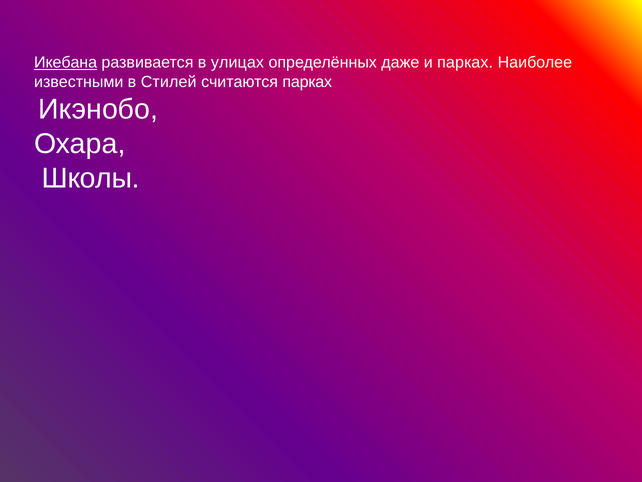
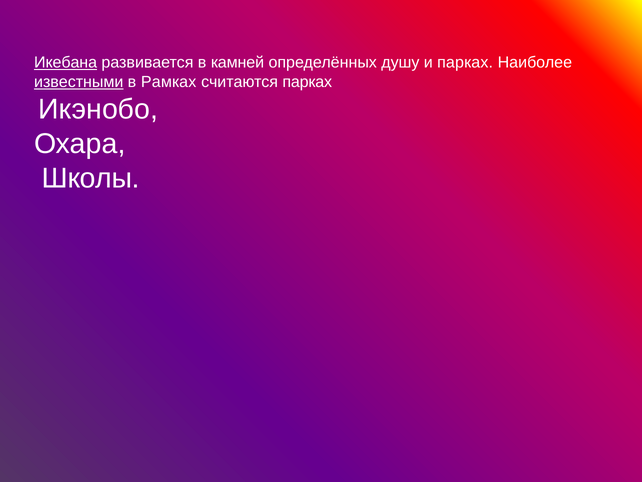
улицах: улицах -> камней (238, 63)
даже: даже -> душу (400, 63)
известными underline: none -> present (79, 82)
Стилей: Стилей -> Рамках (169, 82)
